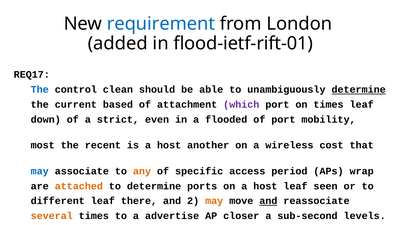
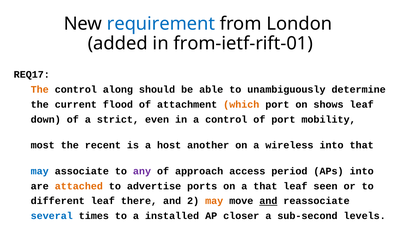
flood-ietf-rift-01: flood-ietf-rift-01 -> from-ietf-rift-01 (243, 44)
The colour: blue -> orange (40, 90)
clean: clean -> along (118, 90)
determine underline: present -> none (359, 90)
based: based -> flood (118, 105)
which colour: purple -> orange (241, 105)
on times: times -> shows (329, 105)
a flooded: flooded -> control (226, 120)
wireless cost: cost -> into (332, 146)
any colour: orange -> purple (142, 172)
specific: specific -> approach (199, 172)
APs wrap: wrap -> into (362, 172)
to determine: determine -> advertise (154, 187)
on a host: host -> that (265, 187)
several colour: orange -> blue (52, 217)
advertise: advertise -> installed (172, 217)
